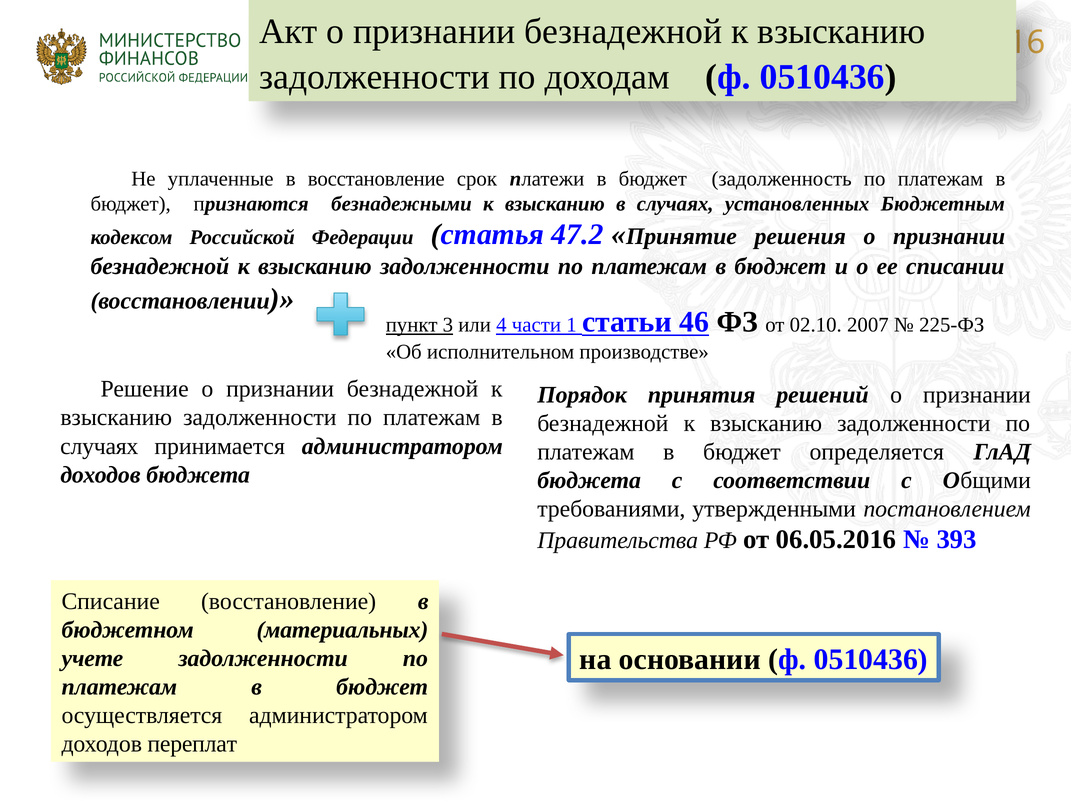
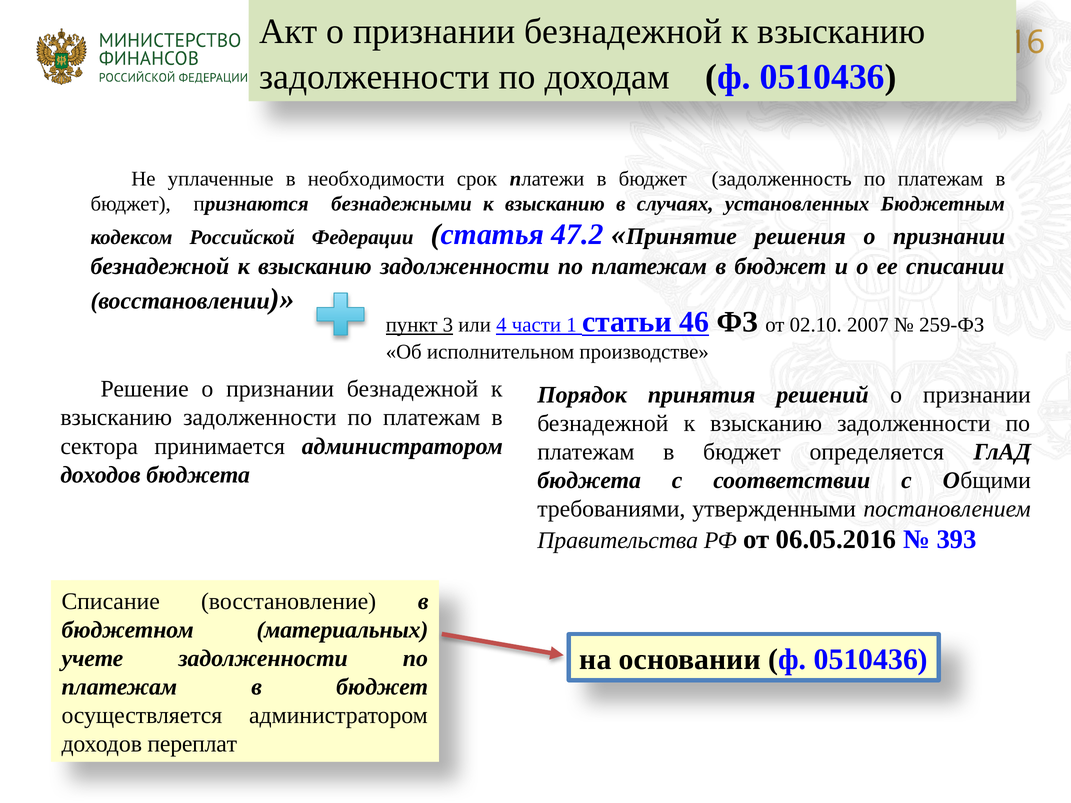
в восстановление: восстановление -> необходимости (376, 179)
225-ФЗ: 225-ФЗ -> 259-ФЗ (952, 325)
случаях: случаях -> сектора (99, 446)
